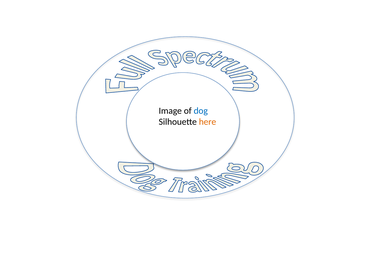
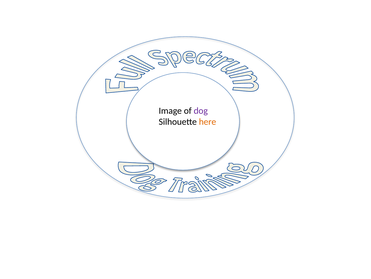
dog colour: blue -> purple (201, 110)
